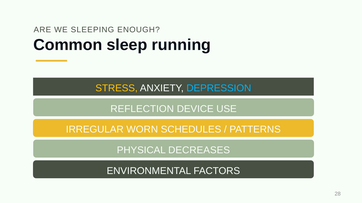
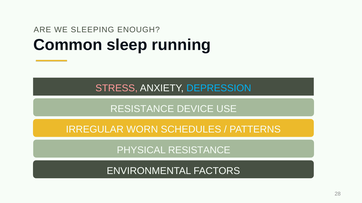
STRESS colour: yellow -> pink (117, 88)
REFLECTION: REFLECTION -> RESISTANCE (142, 109)
PHYSICAL DECREASES: DECREASES -> RESISTANCE (199, 151)
